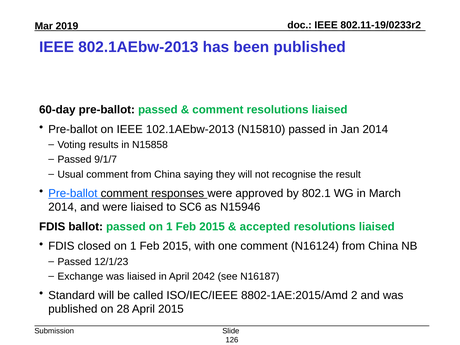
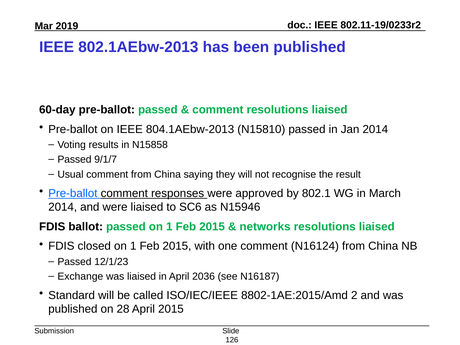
102.1AEbw-2013: 102.1AEbw-2013 -> 804.1AEbw-2013 (190, 129)
accepted: accepted -> networks (265, 227)
2042: 2042 -> 2036 (204, 276)
